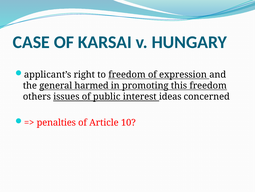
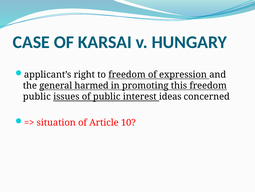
others: others -> public (37, 96)
penalties: penalties -> situation (56, 122)
